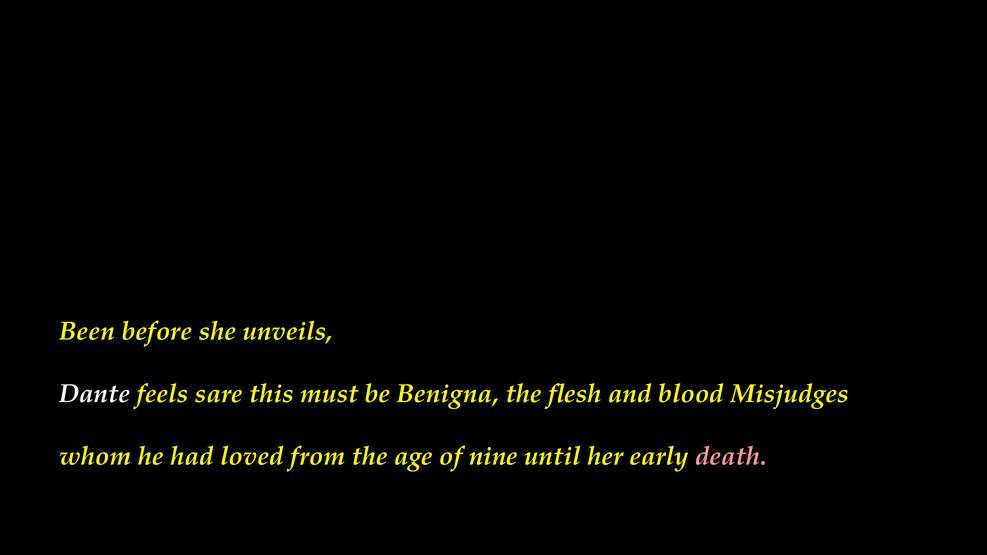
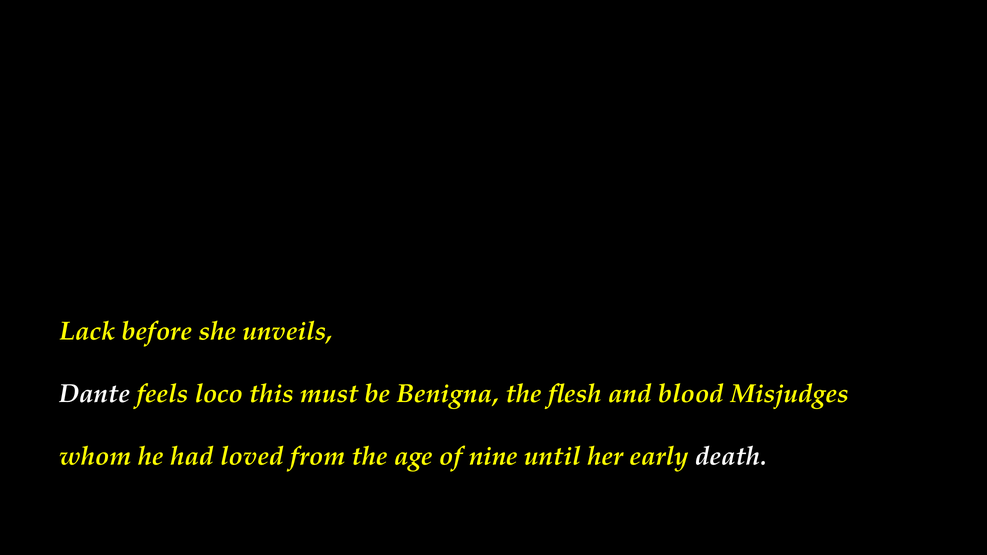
Been: Been -> Lack (87, 331)
sare: sare -> loco (219, 394)
death colour: pink -> white (731, 456)
